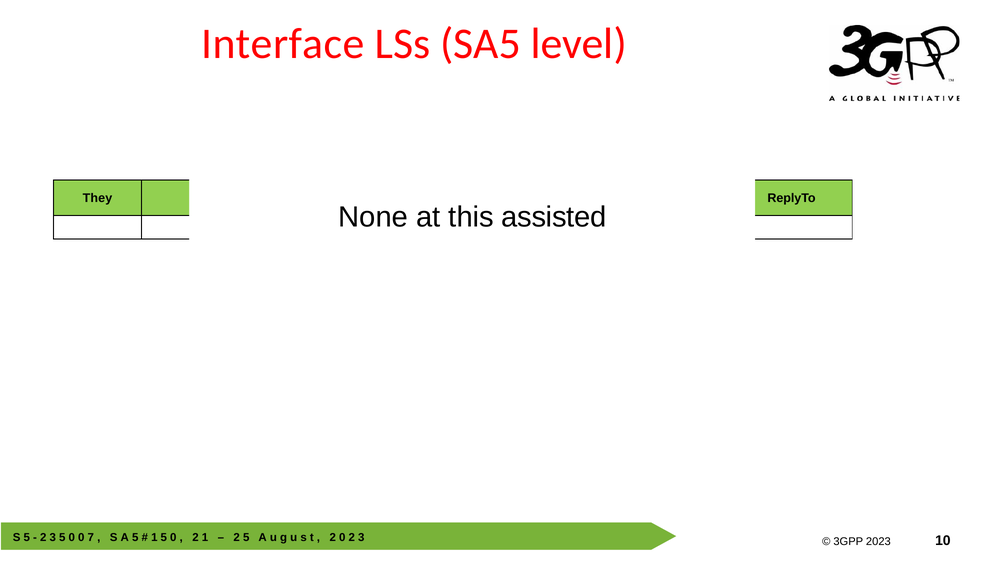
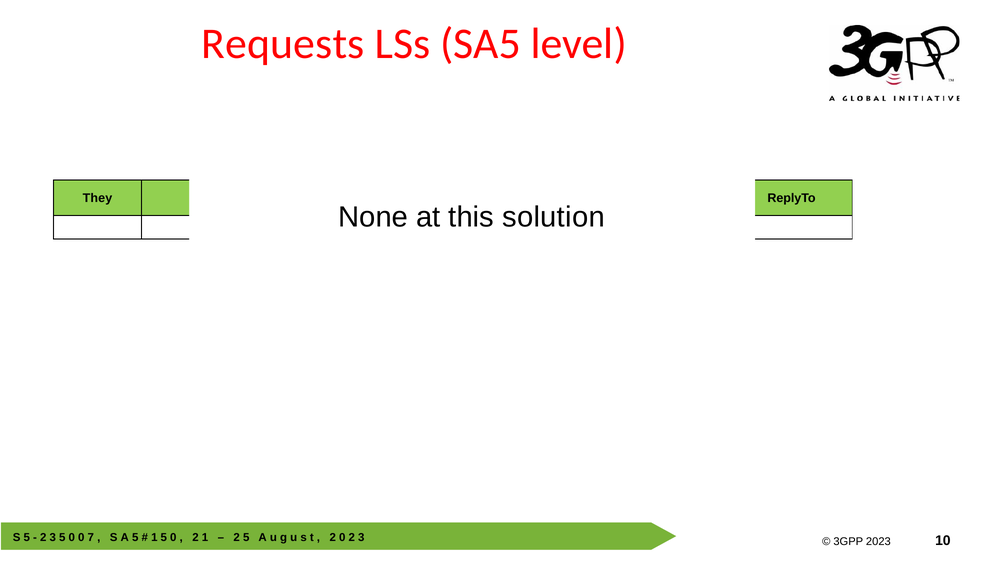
Interface: Interface -> Requests (283, 44)
assisted: assisted -> solution (554, 217)
